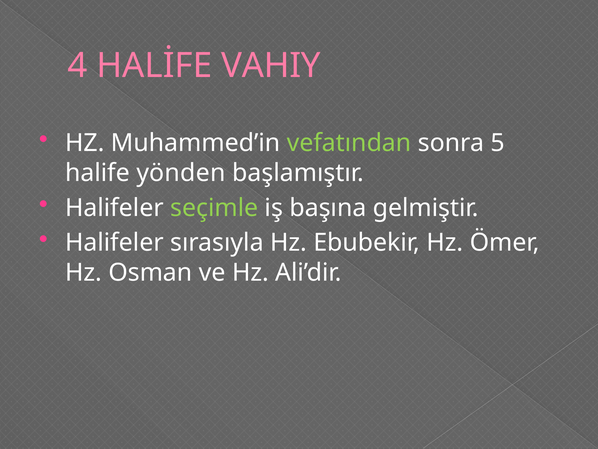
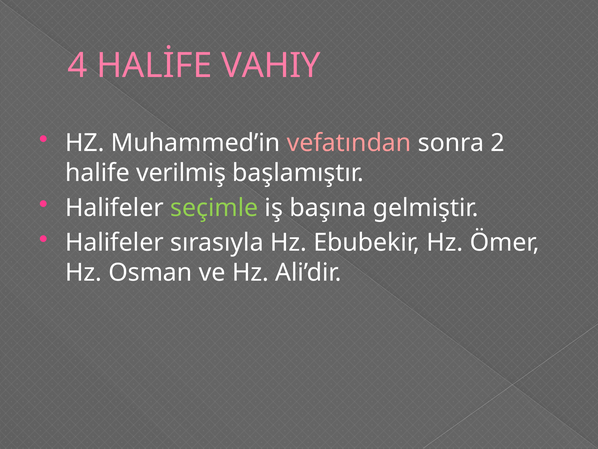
vefatından colour: light green -> pink (349, 143)
5: 5 -> 2 (498, 143)
yönden: yönden -> verilmiş (181, 173)
